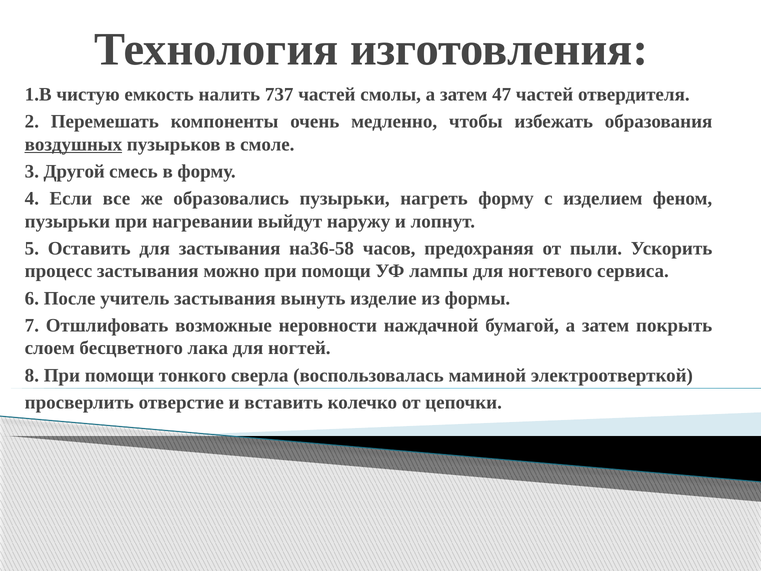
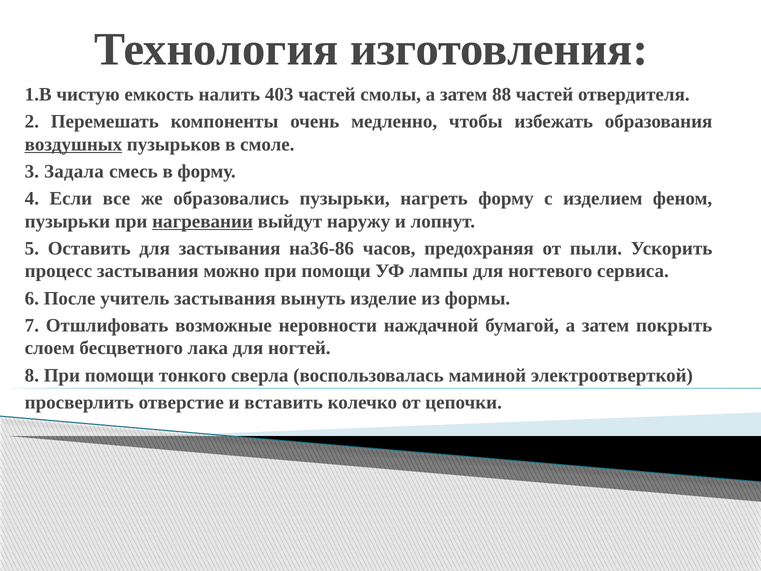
737: 737 -> 403 (279, 94)
47: 47 -> 88 (502, 94)
Другой: Другой -> Задала (74, 171)
нагревании underline: none -> present (203, 221)
на36-58: на36-58 -> на36-86 (322, 248)
